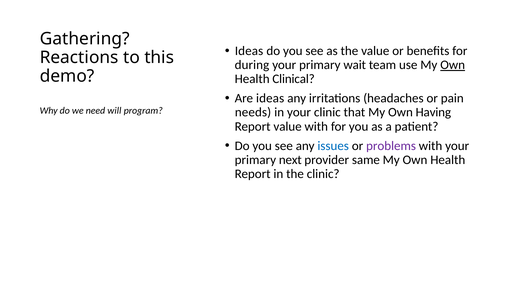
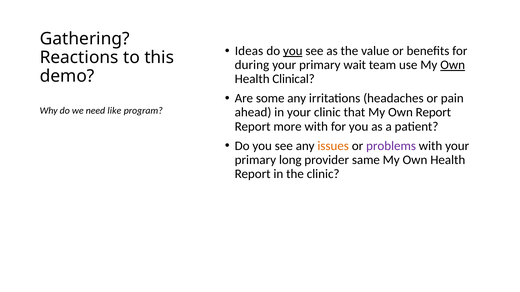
you underline: none -> present (293, 51)
Are ideas: ideas -> some (270, 99)
will: will -> like (114, 111)
needs: needs -> ahead (253, 113)
Own Having: Having -> Report (433, 113)
Report value: value -> more (288, 127)
issues colour: blue -> orange (333, 146)
next: next -> long (290, 160)
